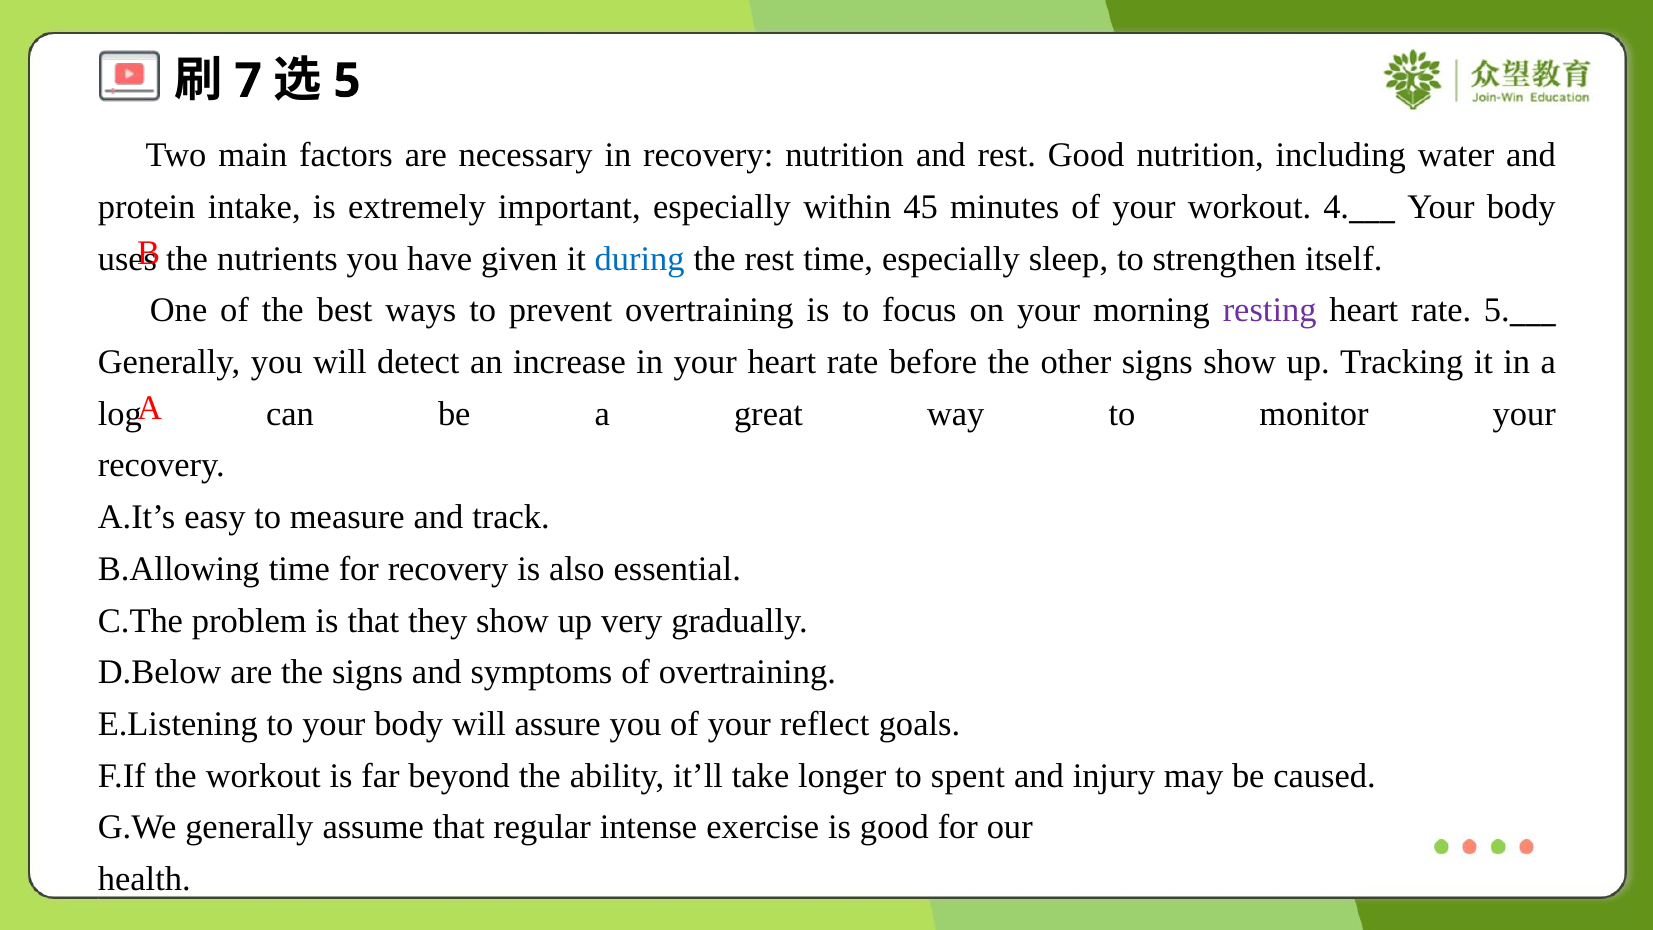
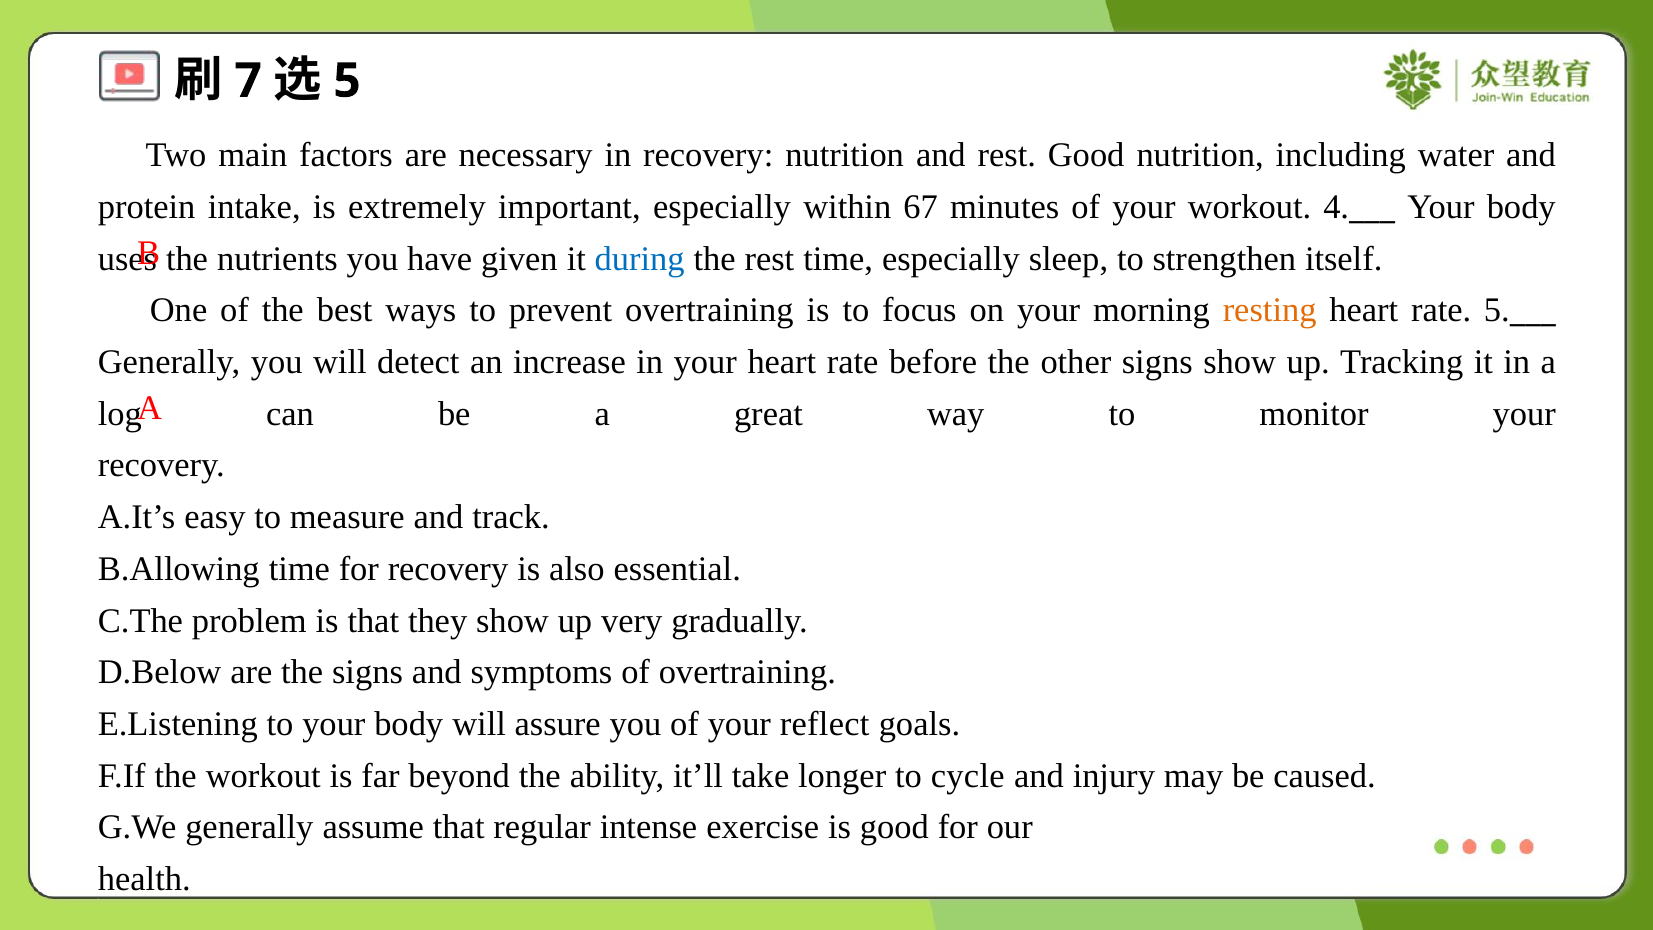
45: 45 -> 67 (921, 207)
resting colour: purple -> orange (1270, 310)
spent: spent -> cycle (968, 776)
